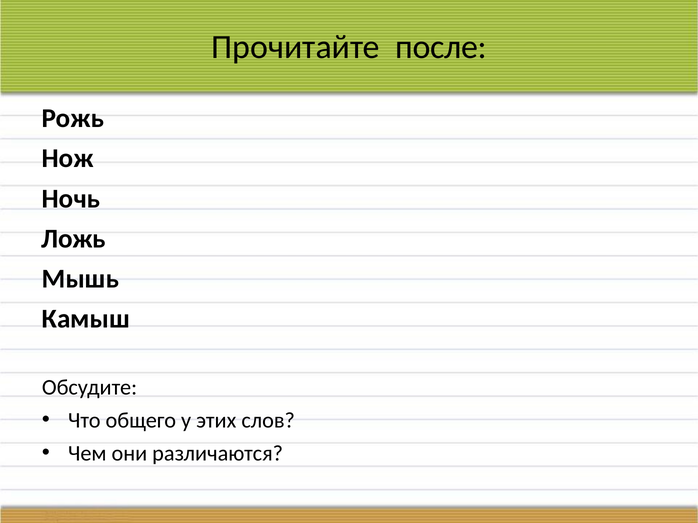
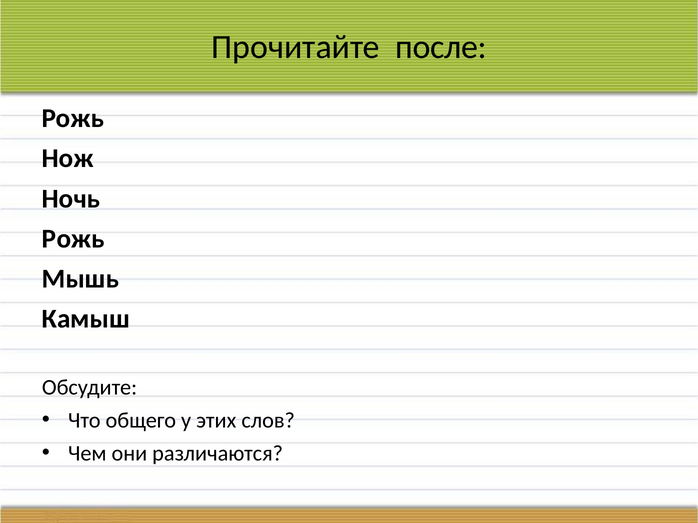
Ложь: Ложь -> Рожь (73, 239)
